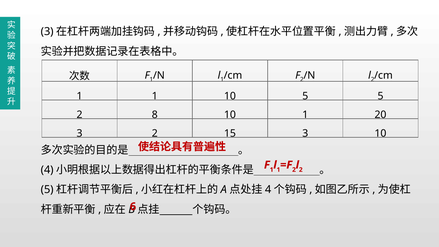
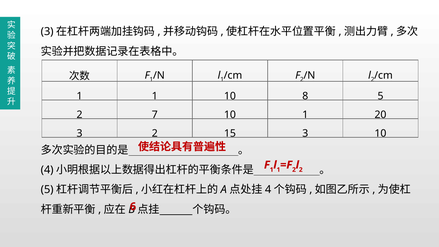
10 5: 5 -> 8 (305, 96)
8: 8 -> 7 (155, 115)
